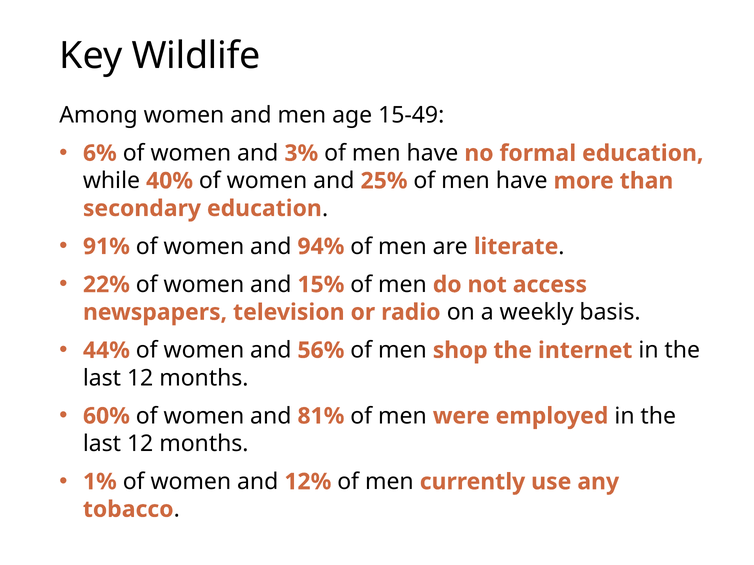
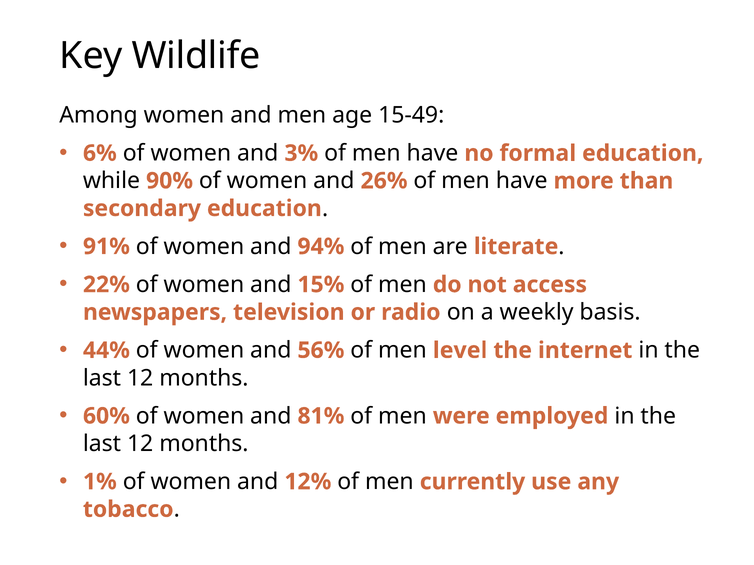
40%: 40% -> 90% (170, 181)
25%: 25% -> 26% (384, 181)
shop: shop -> level (460, 351)
